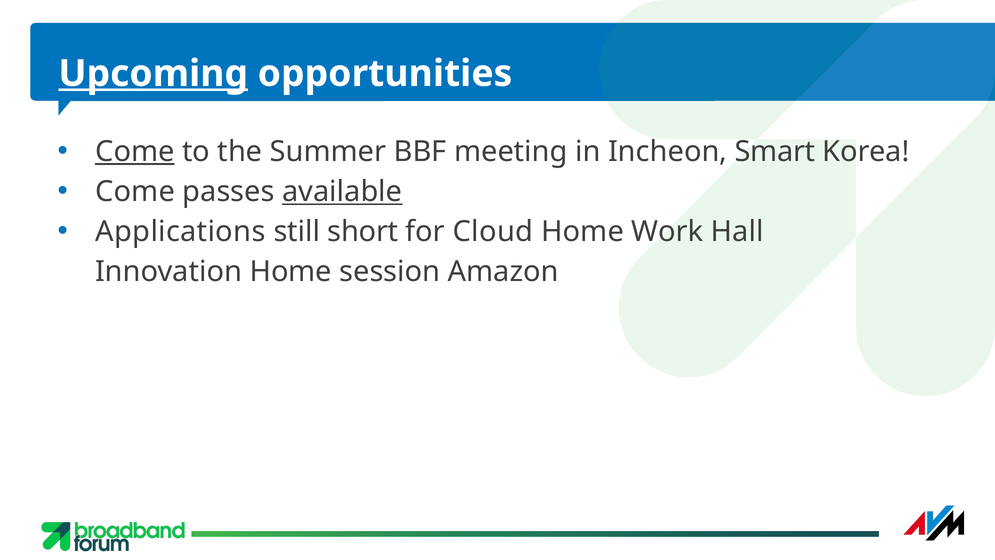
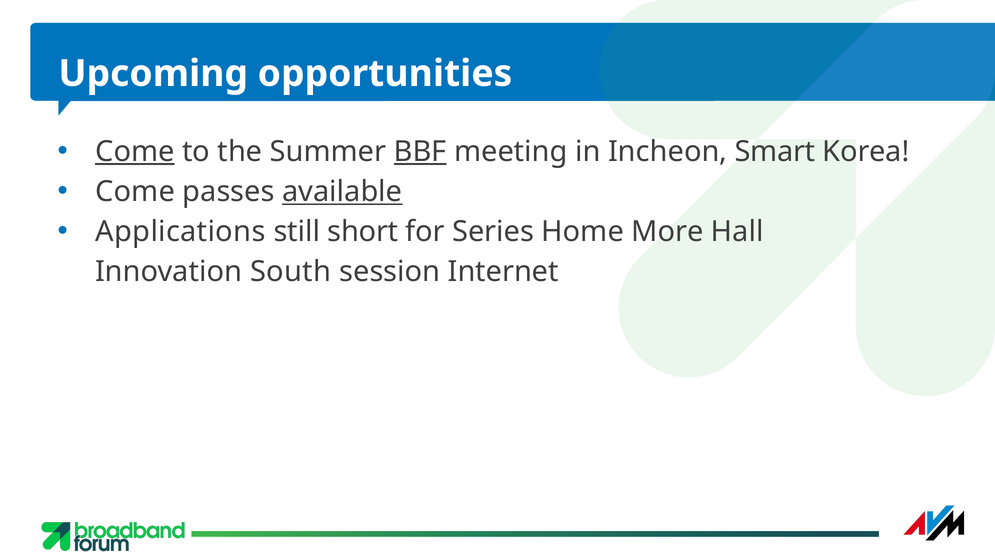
Upcoming underline: present -> none (153, 74)
BBF underline: none -> present (420, 152)
Cloud: Cloud -> Series (493, 232)
Work: Work -> More (667, 232)
Innovation Home: Home -> South (291, 272)
Amazon: Amazon -> Internet (503, 272)
